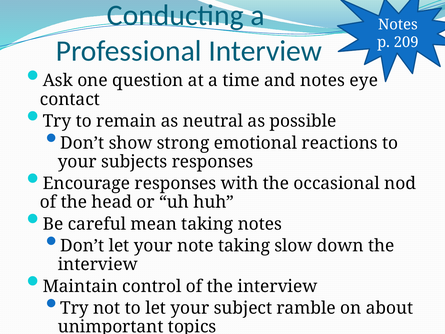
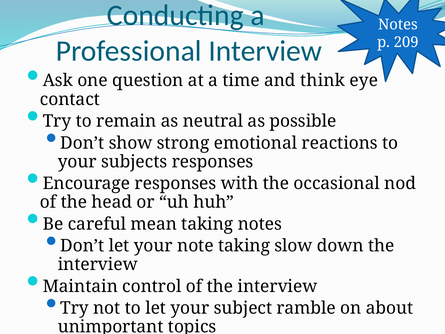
and notes: notes -> think (323, 81)
